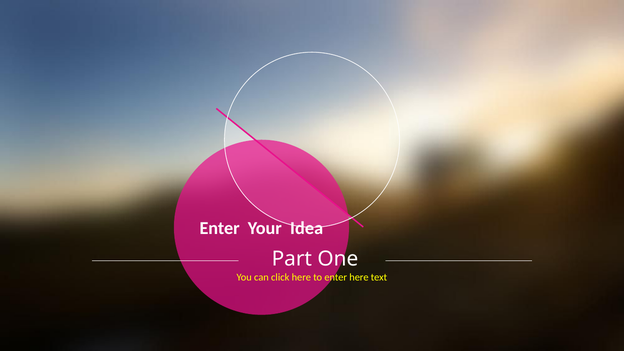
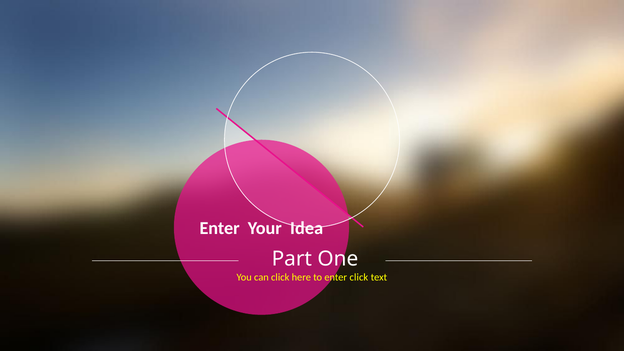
enter here: here -> click (359, 277)
